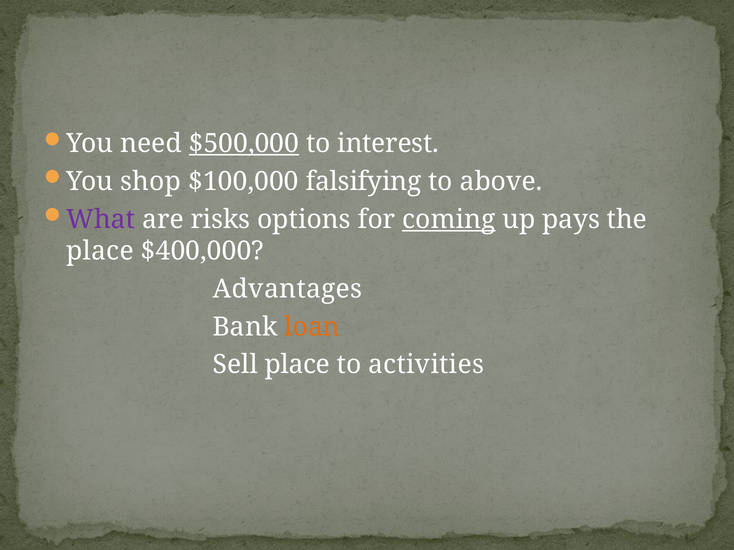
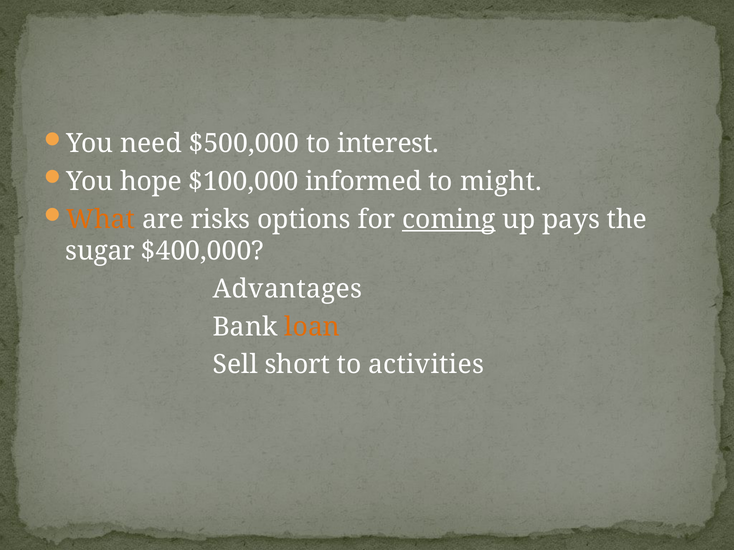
$500,000 underline: present -> none (244, 144)
shop: shop -> hope (151, 182)
falsifying: falsifying -> informed (364, 182)
above: above -> might (501, 182)
What colour: purple -> orange (101, 220)
place: place -> sugar (100, 251)
Sell place: place -> short (297, 365)
